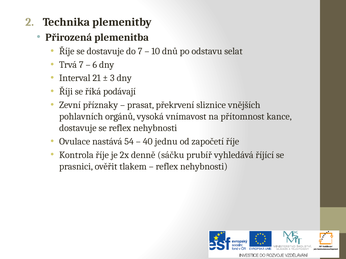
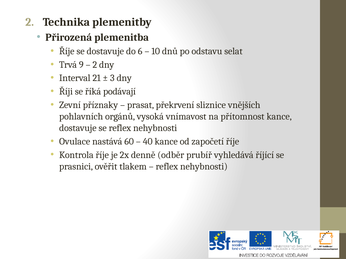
do 7: 7 -> 6 (140, 51)
Trvá 7: 7 -> 9 (81, 65)
6: 6 -> 2 (95, 65)
54: 54 -> 60 (129, 142)
40 jednu: jednu -> kance (166, 142)
sáčku: sáčku -> odběr (171, 155)
